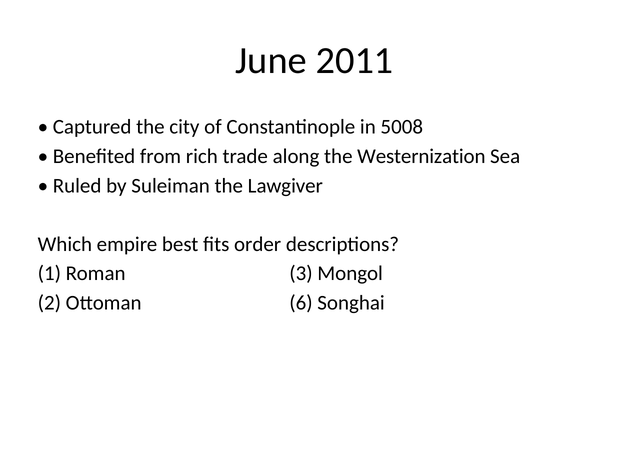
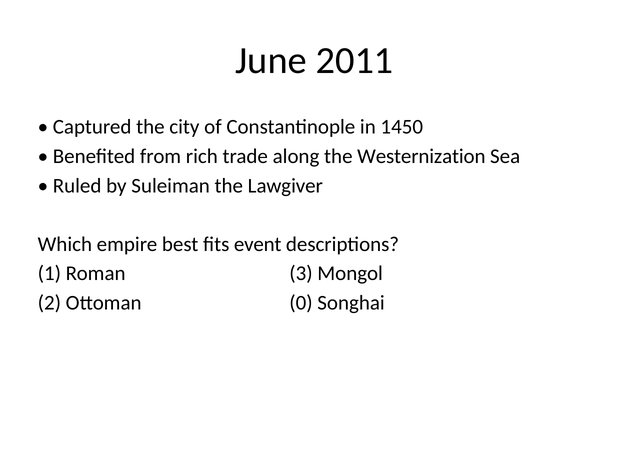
5008: 5008 -> 1450 (402, 127)
order: order -> event (258, 245)
6: 6 -> 0 (301, 303)
